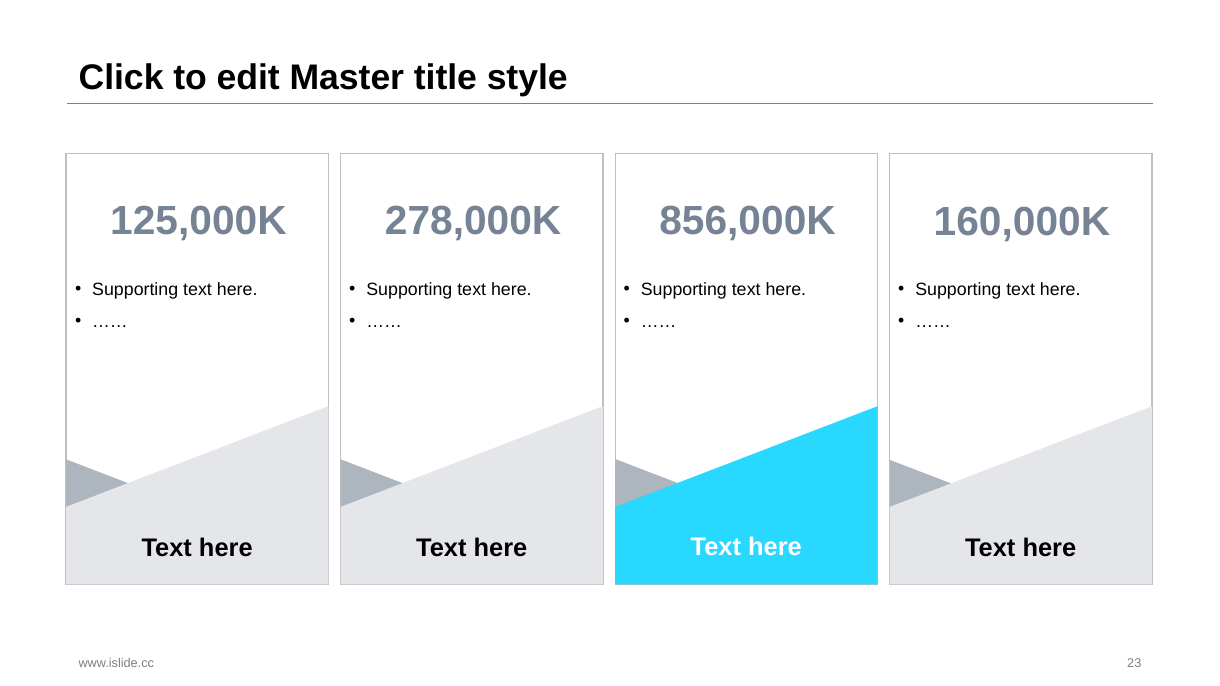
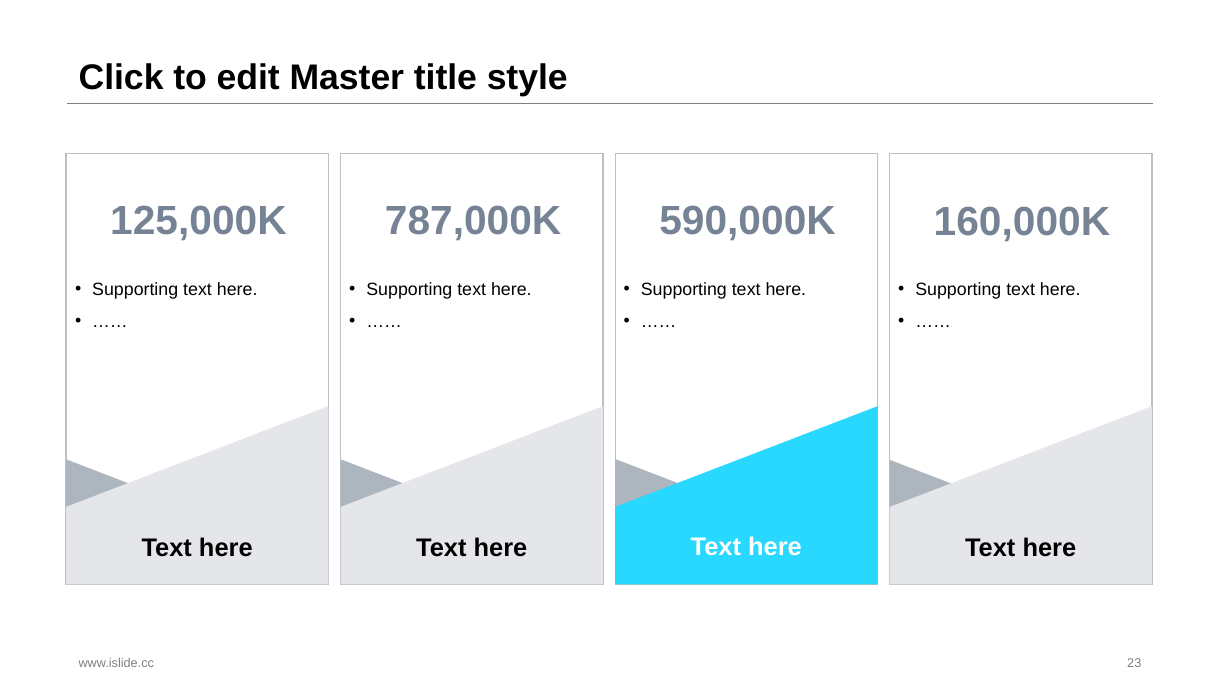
856,000K: 856,000K -> 590,000K (748, 221)
278,000K: 278,000K -> 787,000K (473, 222)
